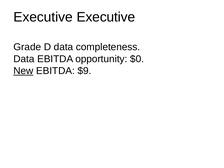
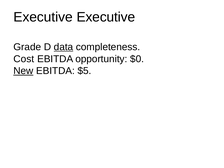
data underline: none -> present (63, 47)
Data: Data -> Cost (24, 59)
$9: $9 -> $5 (85, 71)
